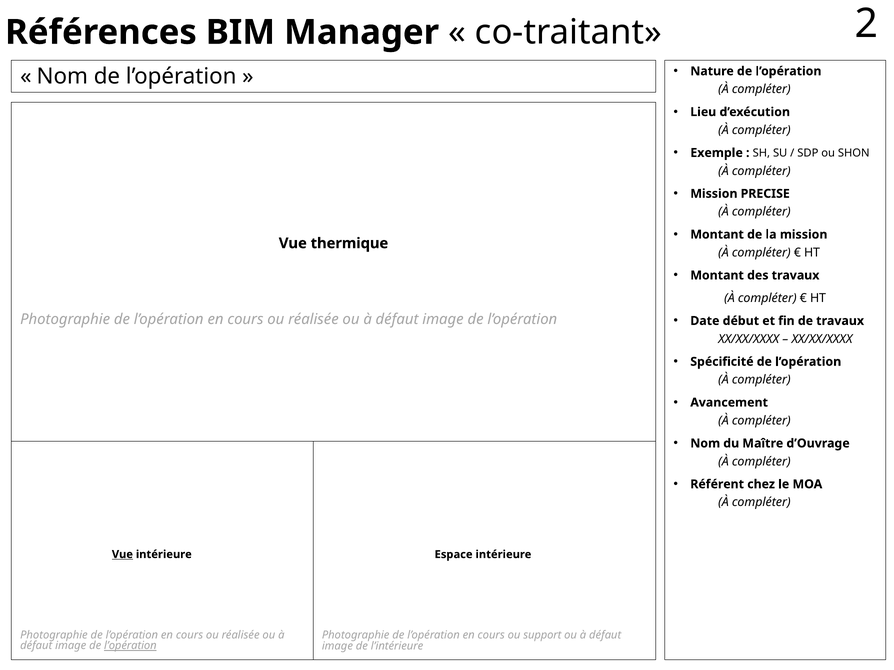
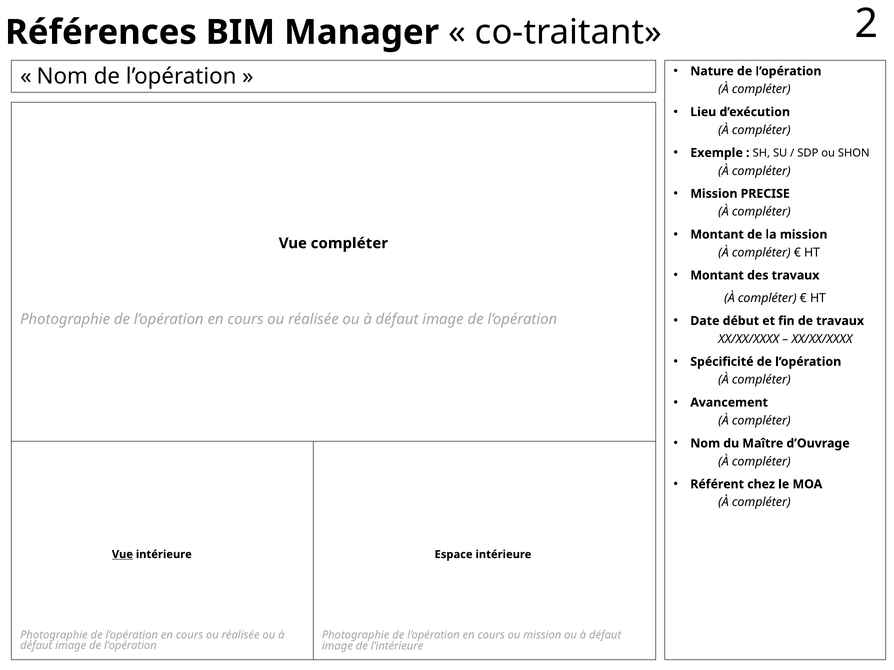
Vue thermique: thermique -> compléter (349, 244)
ou support: support -> mission (542, 635)
l’opération underline: present -> none (130, 646)
